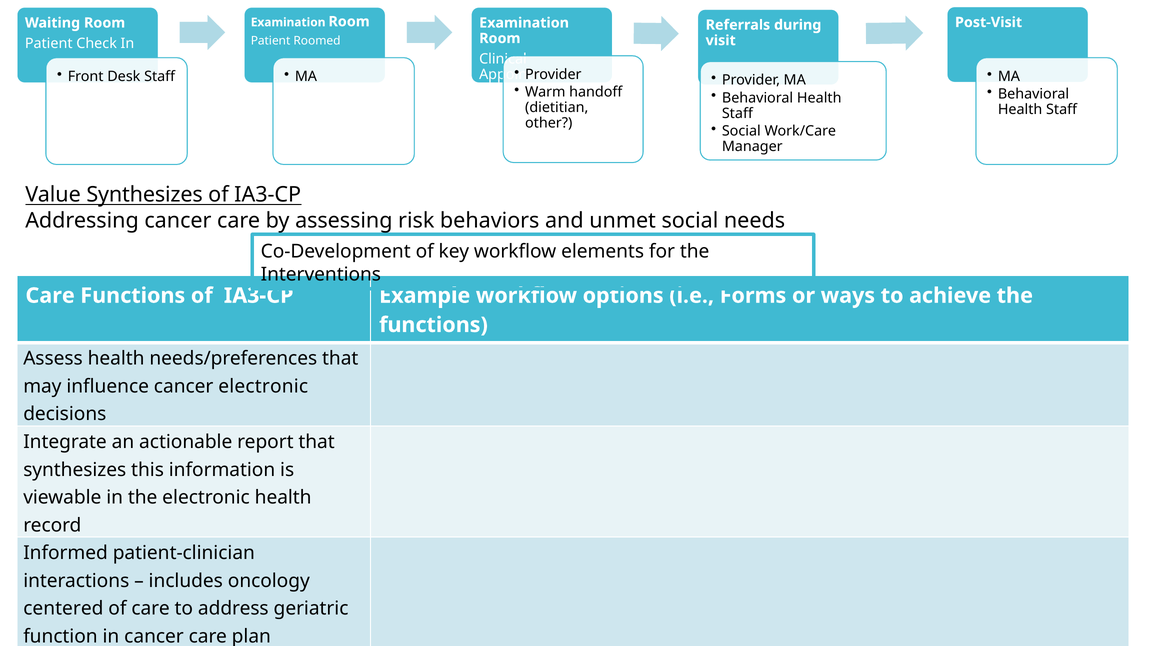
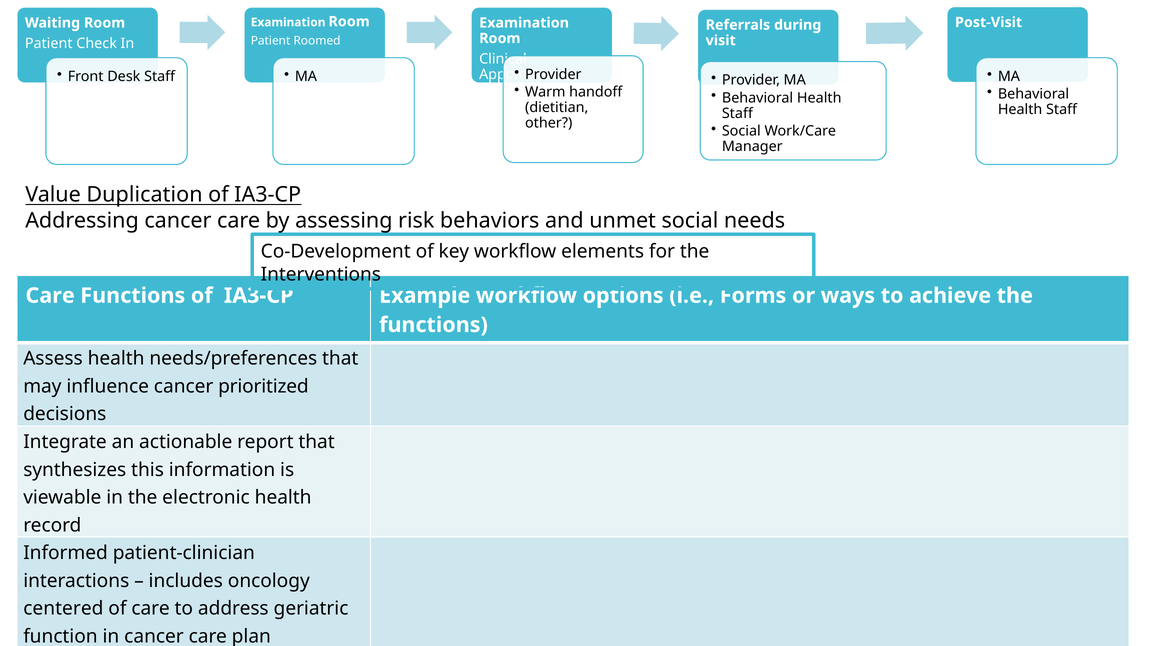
Value Synthesizes: Synthesizes -> Duplication (145, 195)
cancer electronic: electronic -> prioritized (263, 387)
